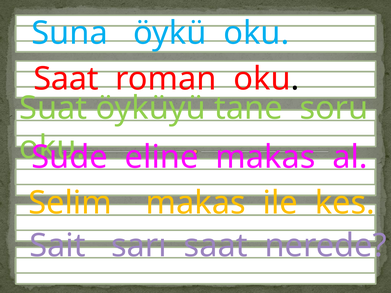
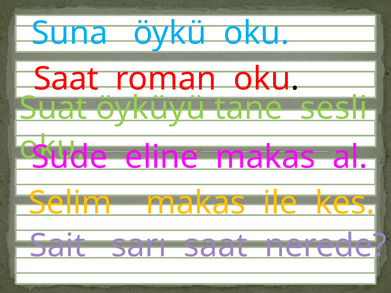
soru: soru -> sesli (334, 108)
